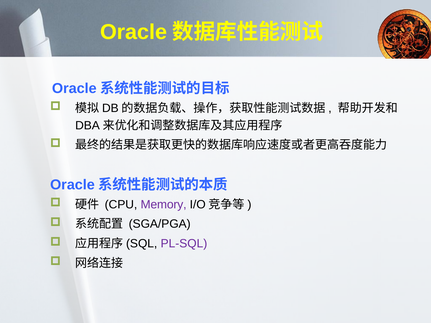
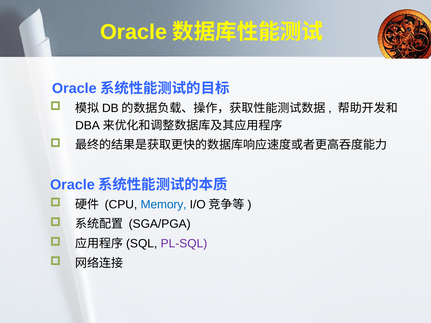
Memory colour: purple -> blue (164, 205)
